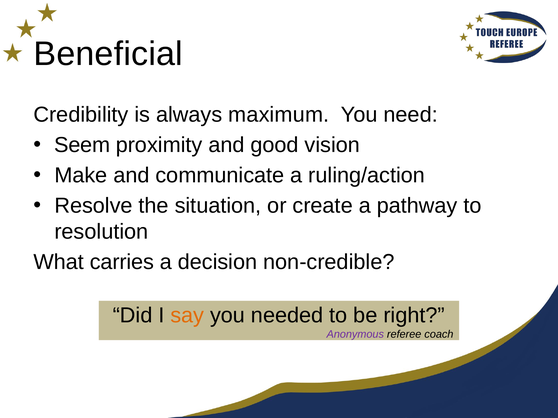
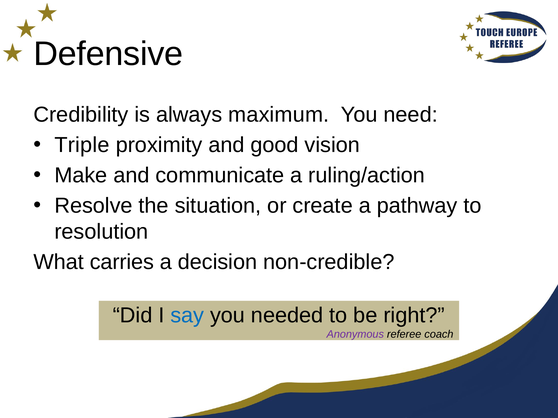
Beneficial: Beneficial -> Defensive (108, 54)
Seem: Seem -> Triple (82, 145)
say colour: orange -> blue (187, 316)
